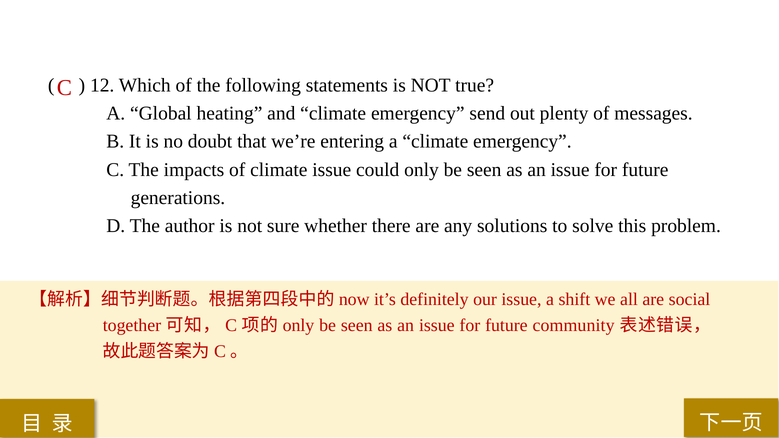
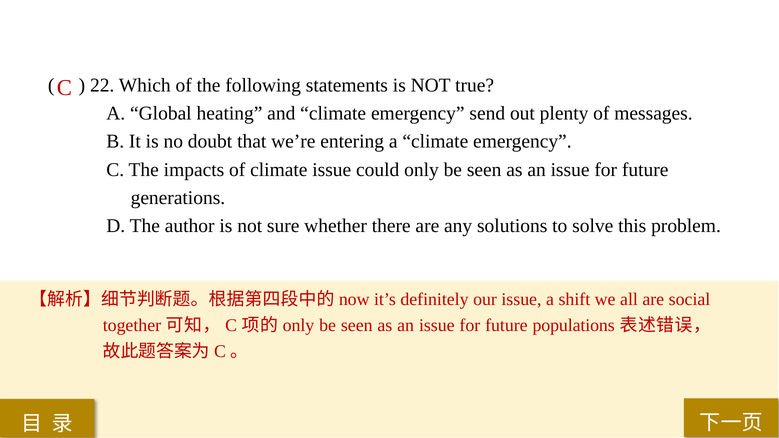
12: 12 -> 22 (102, 86)
community: community -> populations (574, 326)
